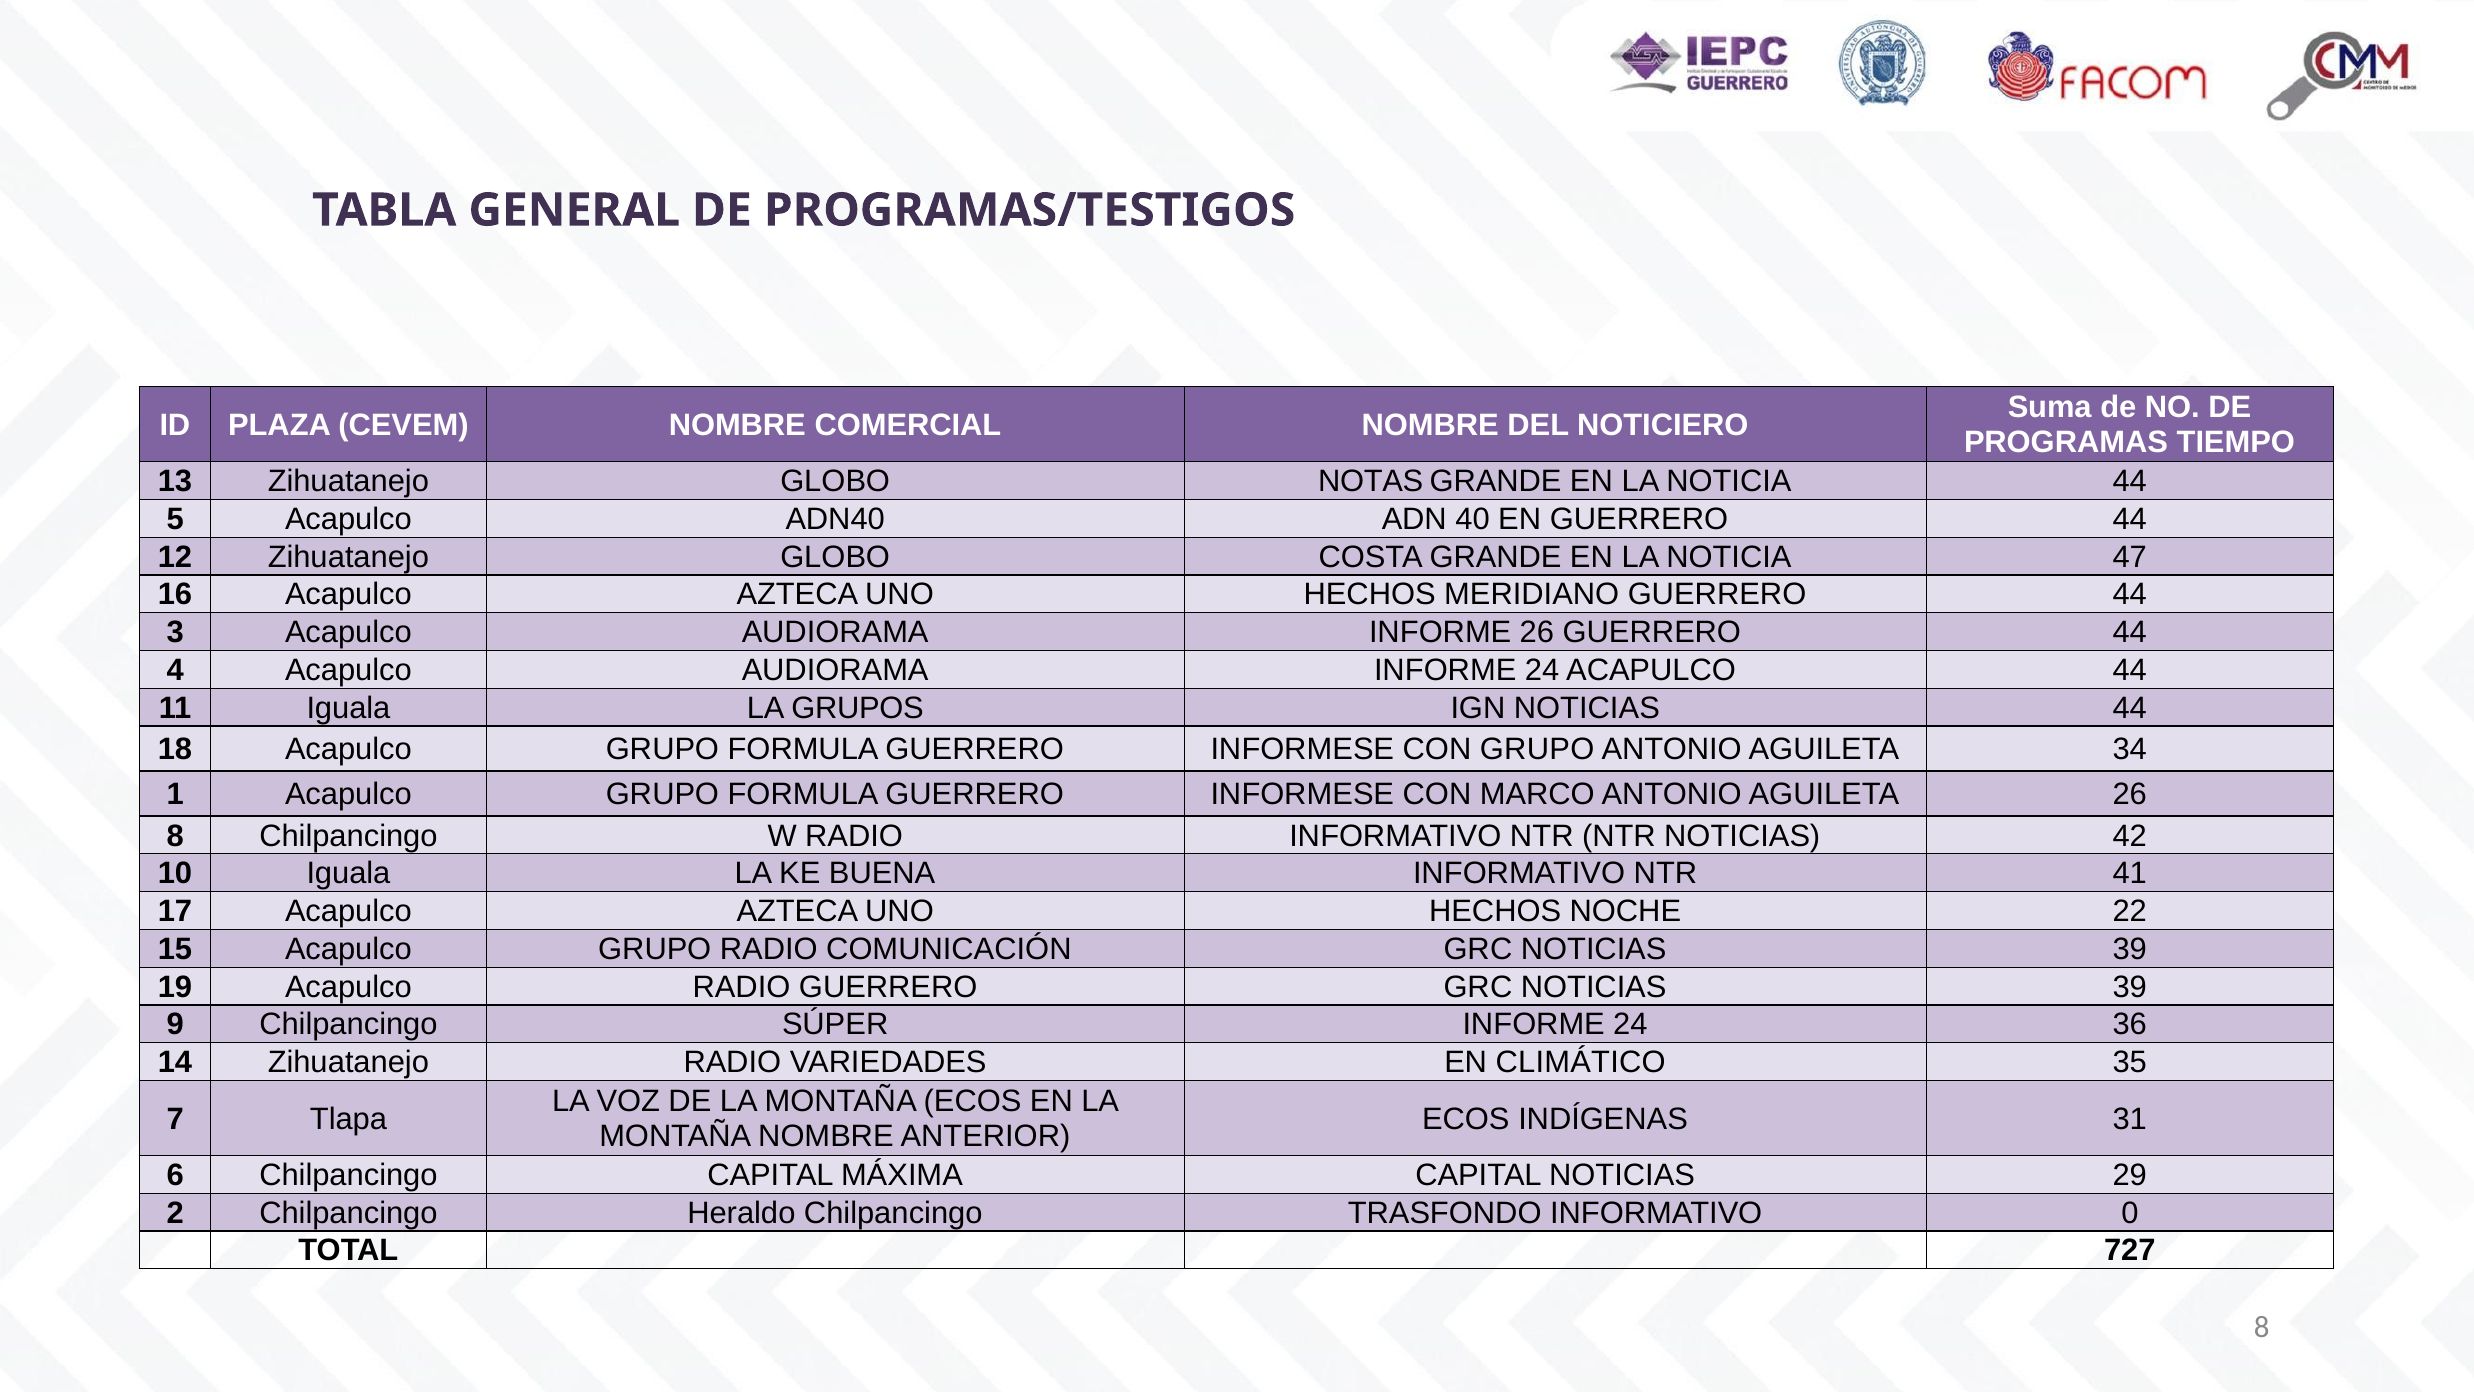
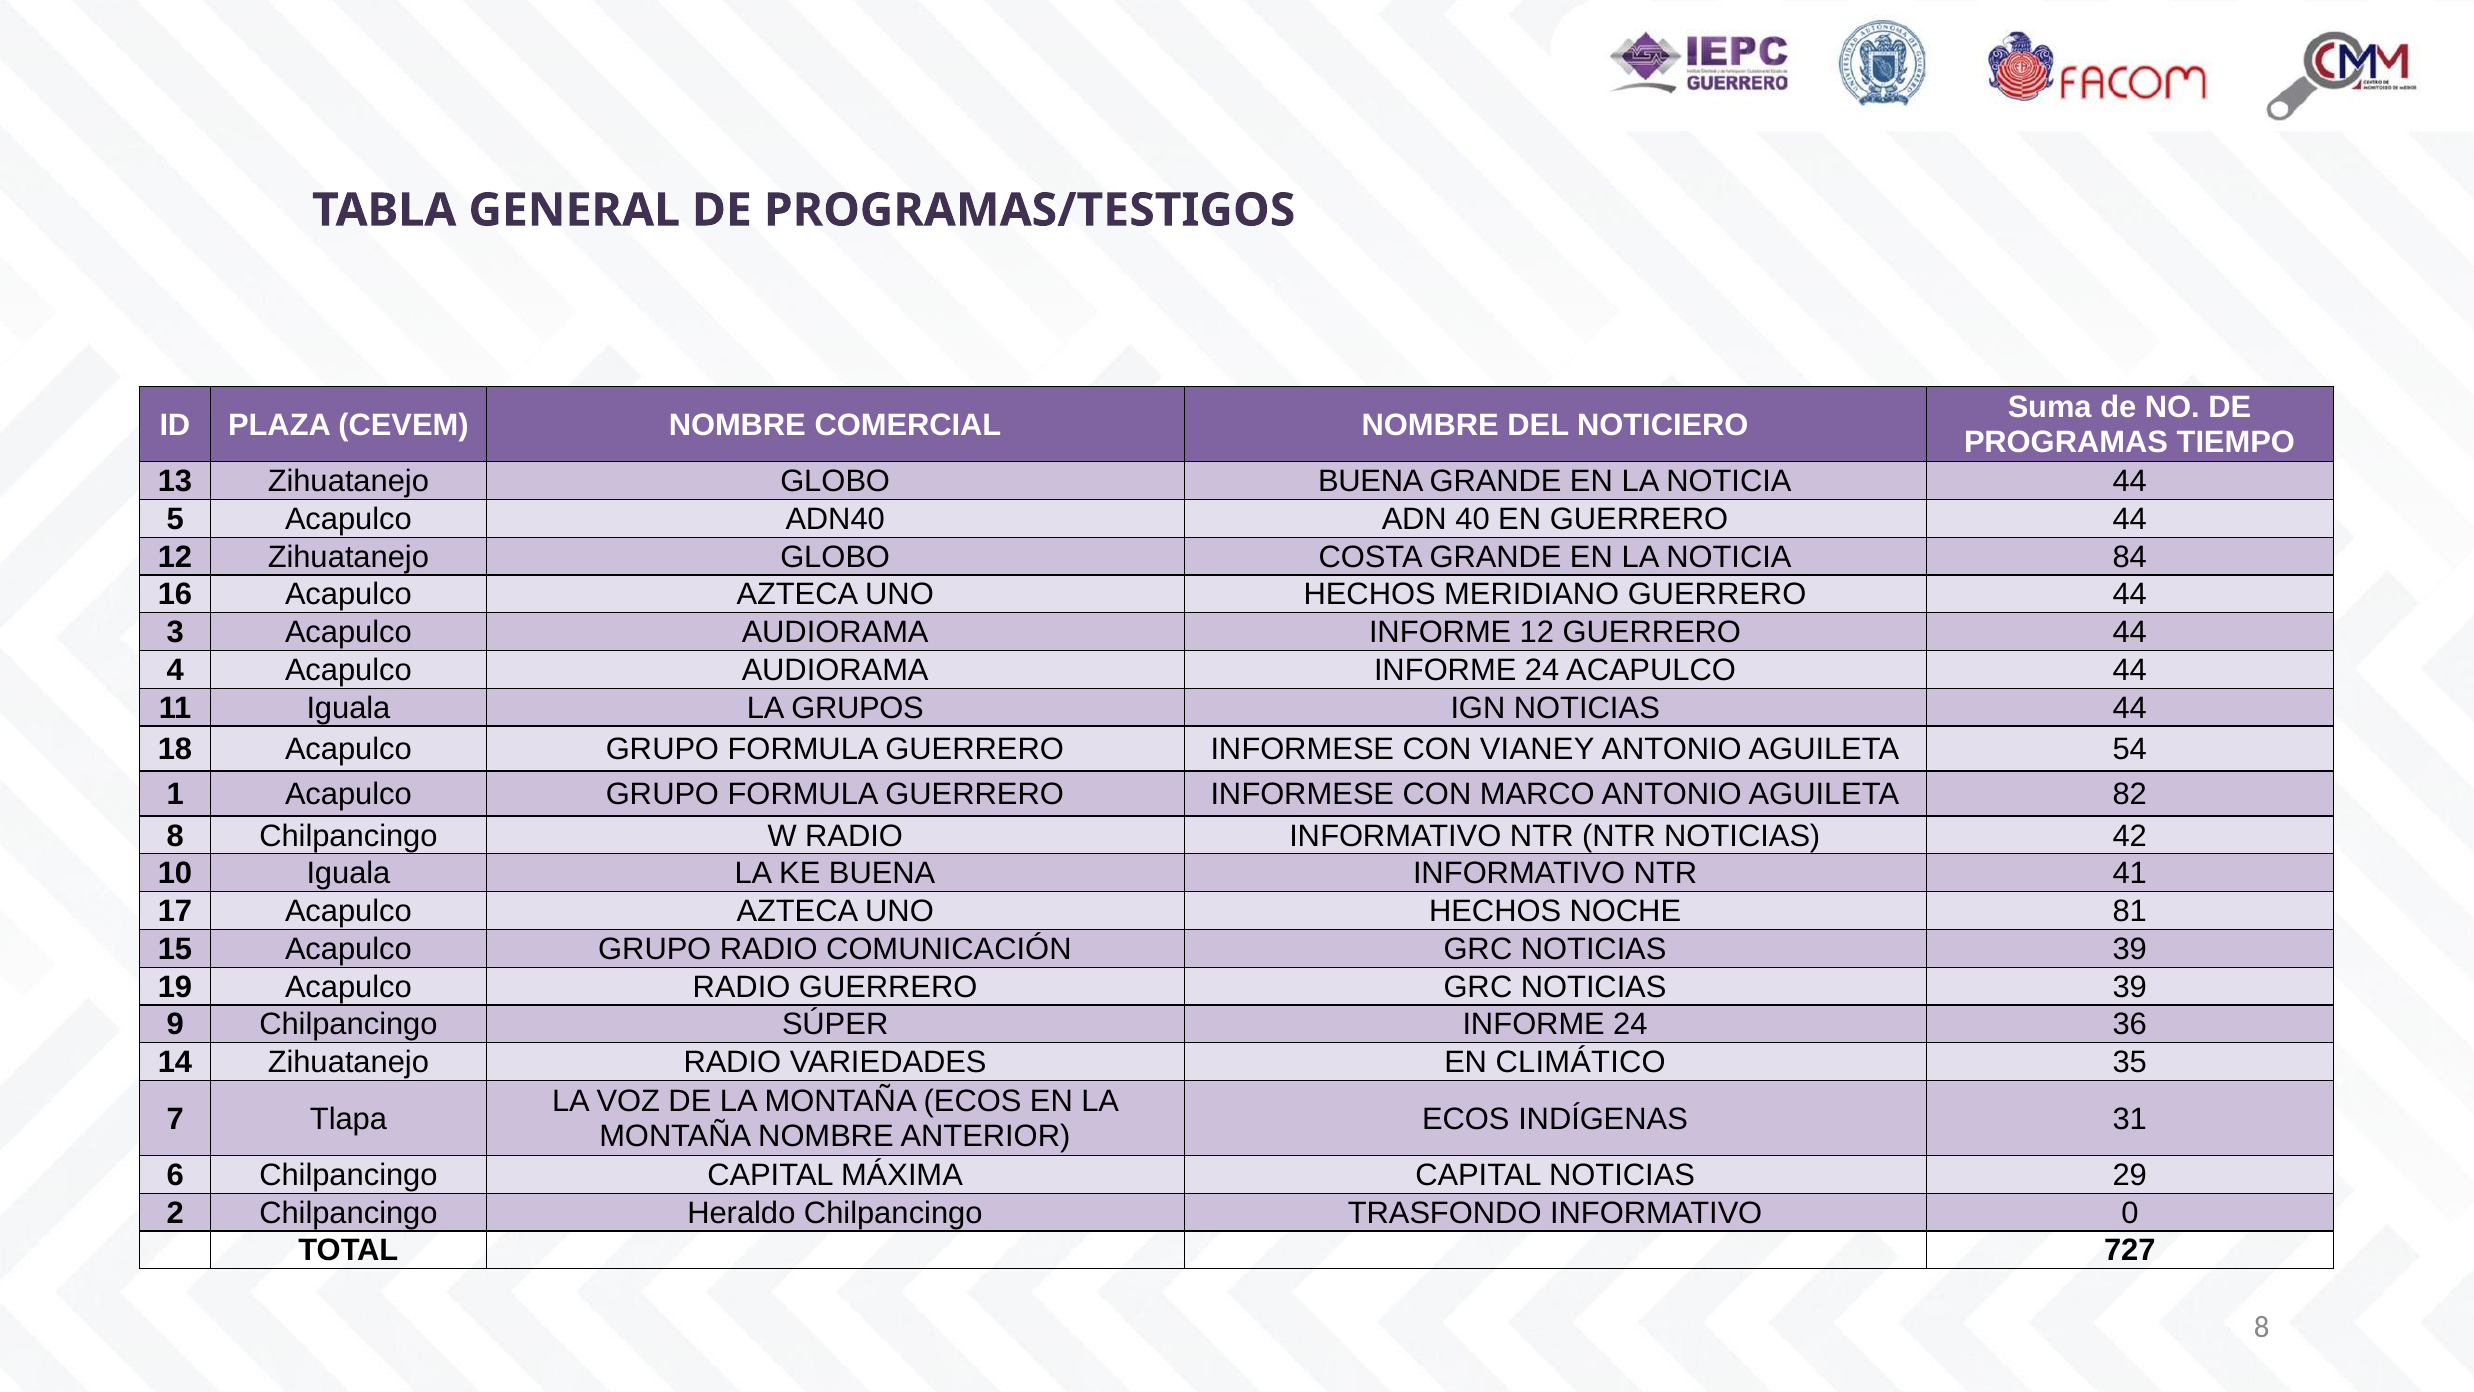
GLOBO NOTAS: NOTAS -> BUENA (1371, 481)
47: 47 -> 84 (2130, 557)
INFORME 26: 26 -> 12 (1537, 632)
CON GRUPO: GRUPO -> VIANEY (1537, 749)
34: 34 -> 54 (2130, 749)
AGUILETA 26: 26 -> 82 (2130, 794)
22: 22 -> 81 (2130, 911)
